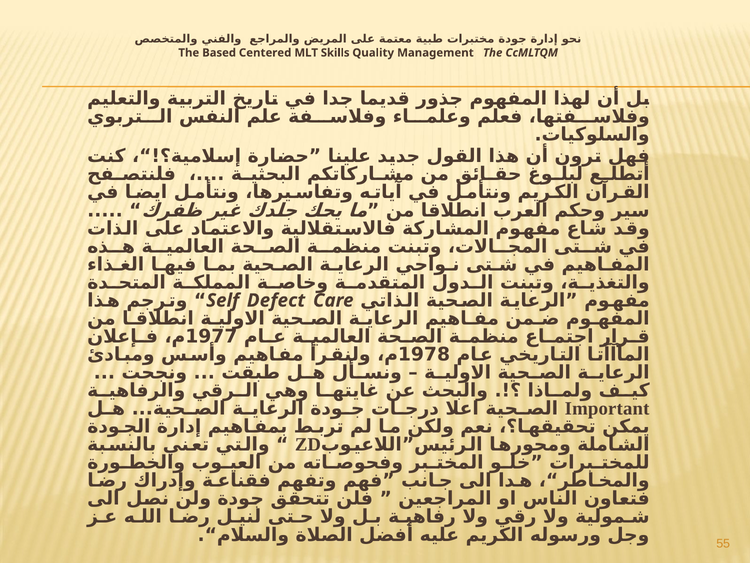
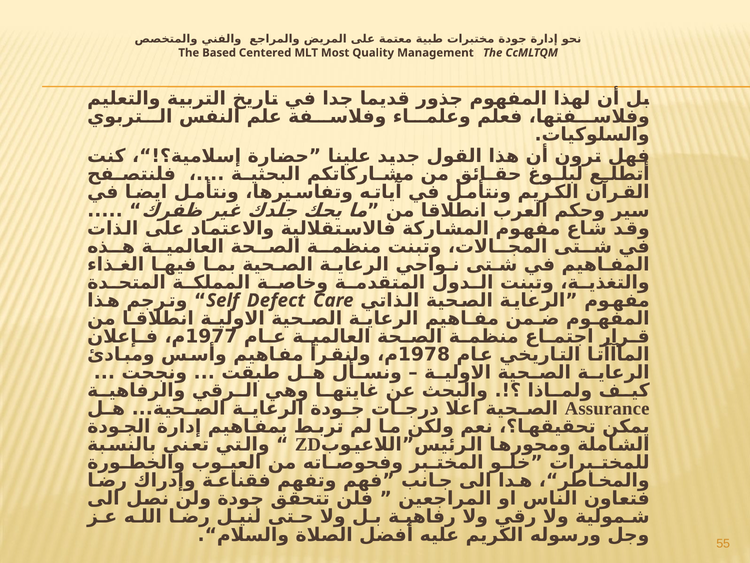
Skills: Skills -> Most (335, 53)
Important: Important -> Assurance (607, 408)
